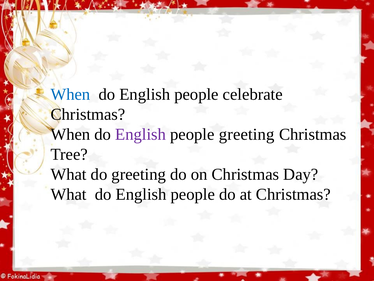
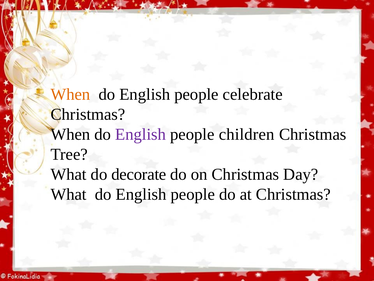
When colour: blue -> orange (70, 94)
people greeting: greeting -> children (247, 134)
do greeting: greeting -> decorate (139, 174)
